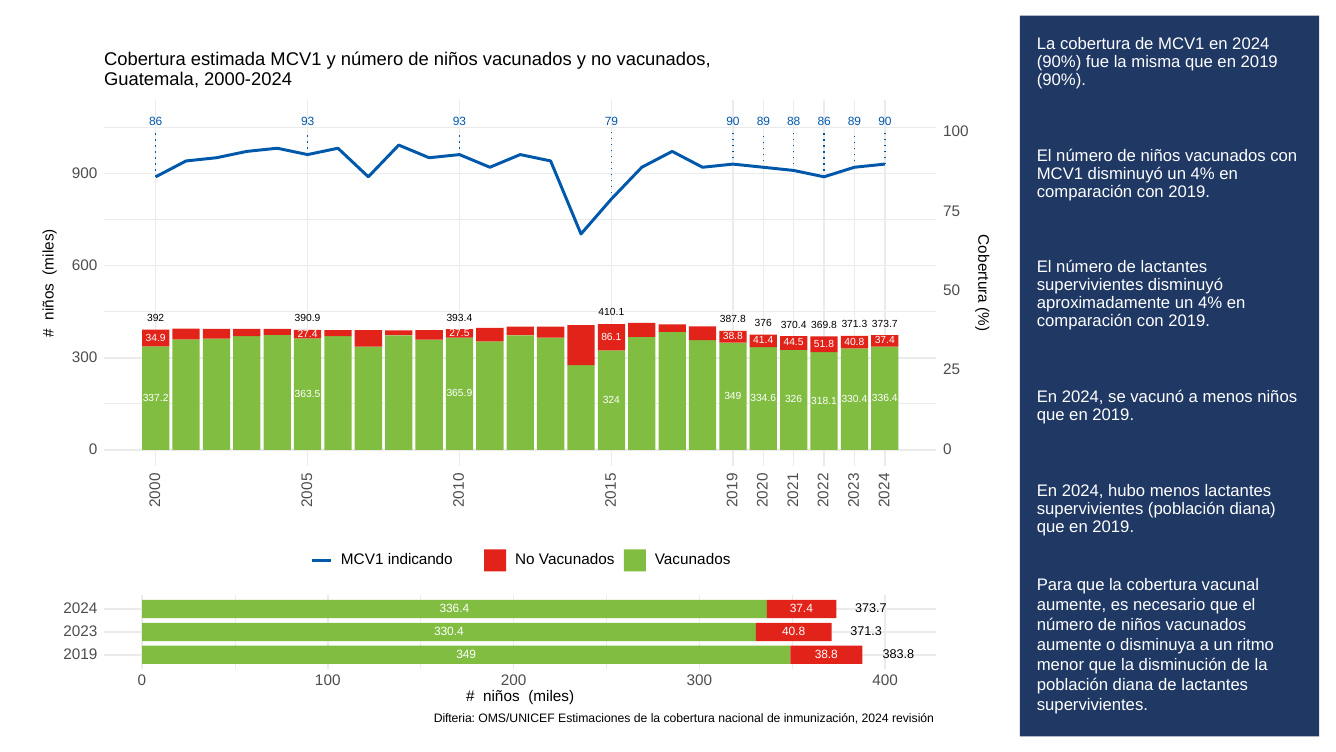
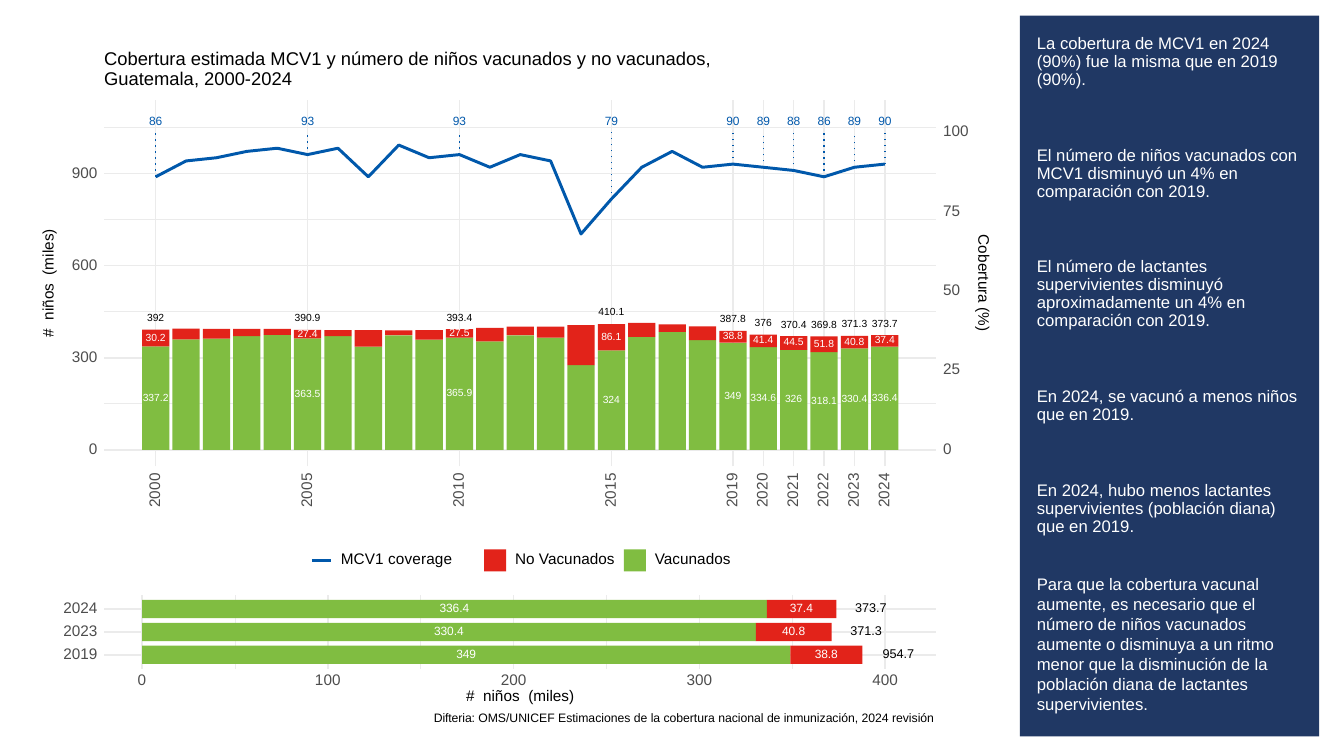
34.9: 34.9 -> 30.2 (156, 337)
indicando: indicando -> coverage (420, 559)
383.8: 383.8 -> 954.7 (898, 654)
